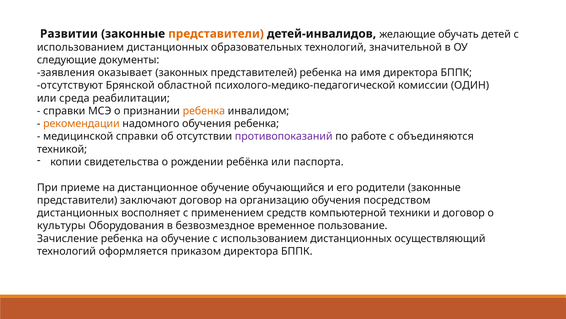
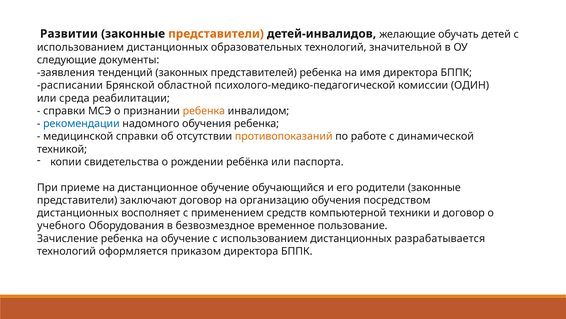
оказывает: оказывает -> тенденций (125, 73)
отсутствуют: отсутствуют -> расписании (70, 85)
рекомендации colour: orange -> blue (81, 123)
противопоказаний colour: purple -> orange (284, 136)
объединяются: объединяются -> динамической (436, 136)
культуры: культуры -> учебного (61, 225)
осуществляющий: осуществляющий -> разрабатывается (440, 238)
